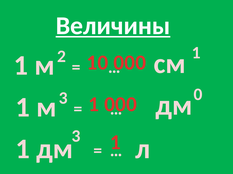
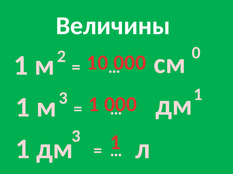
Величины underline: present -> none (113, 26)
см 1: 1 -> 0 (196, 53)
дм 0: 0 -> 1 (198, 95)
